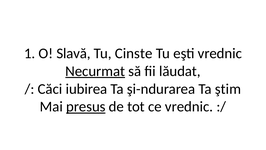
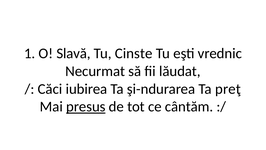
Necurmat underline: present -> none (95, 71)
ştim: ştim -> preţ (228, 89)
ce vrednic: vrednic -> cântăm (189, 106)
